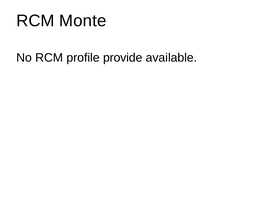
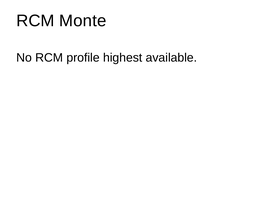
provide: provide -> highest (123, 57)
